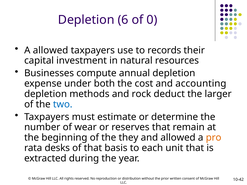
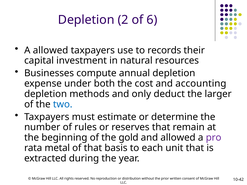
6: 6 -> 2 (123, 20)
0: 0 -> 6 (152, 20)
rock: rock -> only (141, 94)
wear: wear -> rules (86, 127)
they: they -> gold (129, 138)
pro colour: orange -> purple (214, 138)
desks: desks -> metal (57, 148)
